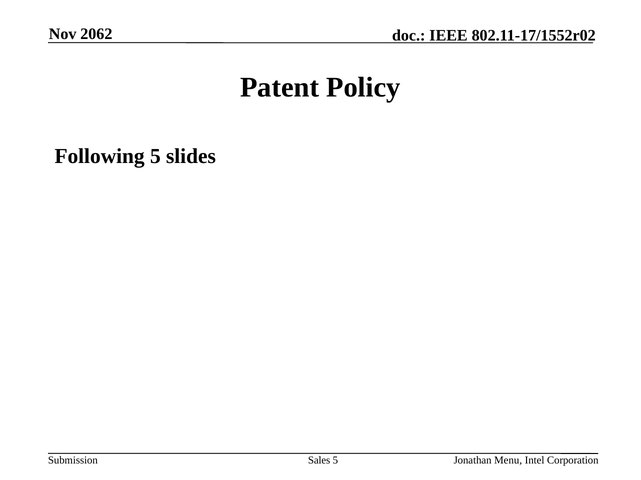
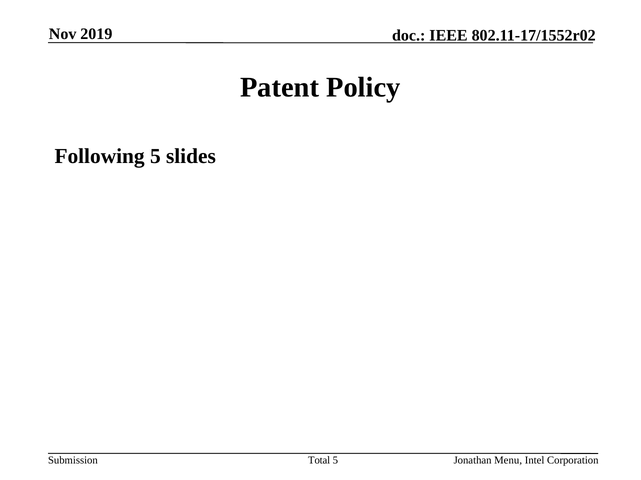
2062: 2062 -> 2019 (96, 34)
Sales: Sales -> Total (319, 461)
